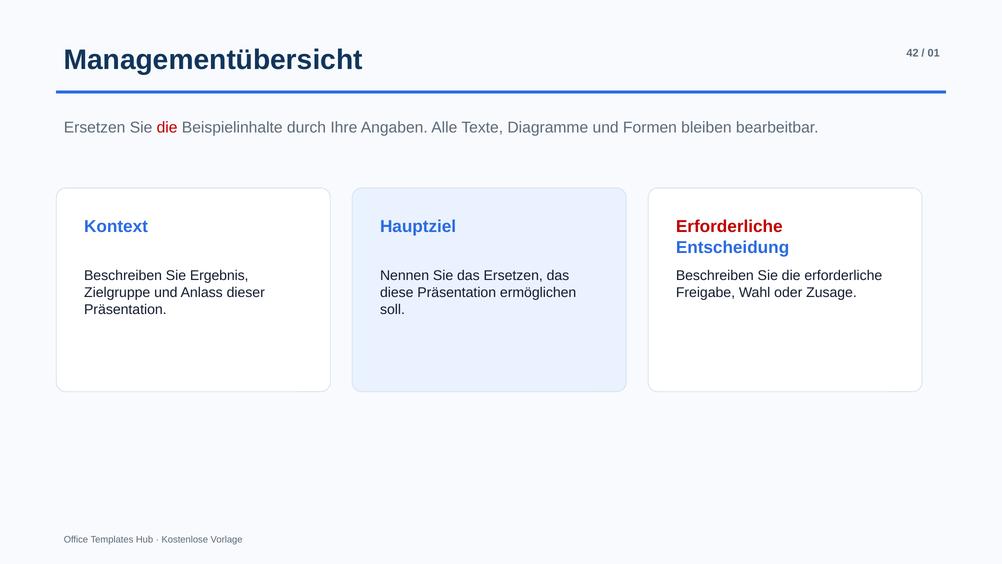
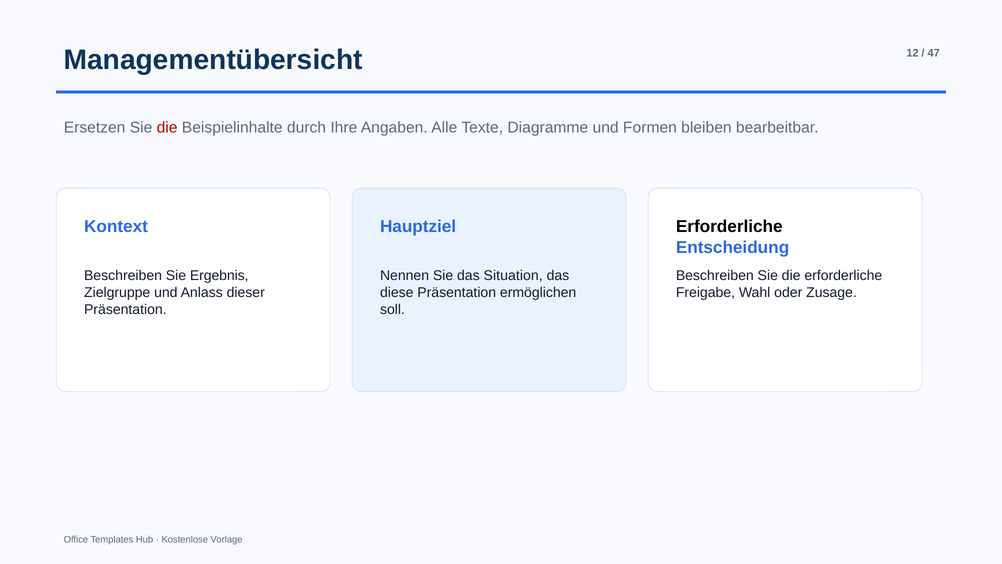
42: 42 -> 12 (913, 53)
01: 01 -> 47 (934, 53)
Erforderliche colour: red -> black (729, 227)
das Ersetzen: Ersetzen -> Situation (513, 275)
